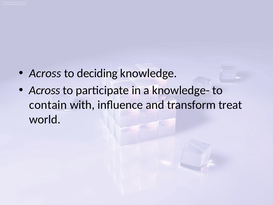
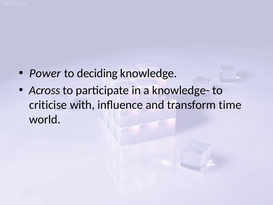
Across: Across -> Power (45, 73)
contain: contain -> criticise (48, 105)
treat: treat -> time (230, 105)
